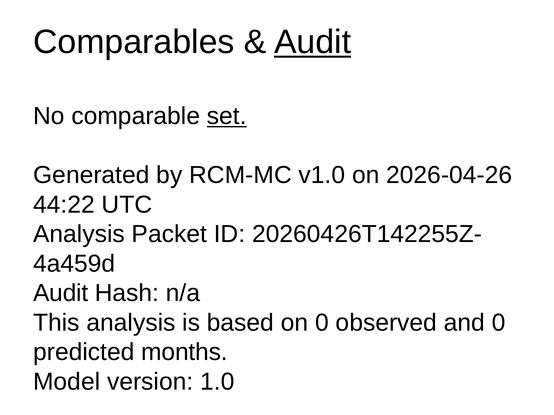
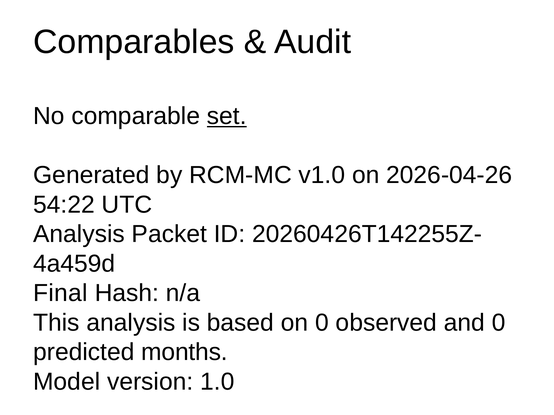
Audit underline: present -> none (313, 42)
44:22: 44:22 -> 54:22 (64, 205)
Audit: Audit -> Final (60, 293)
